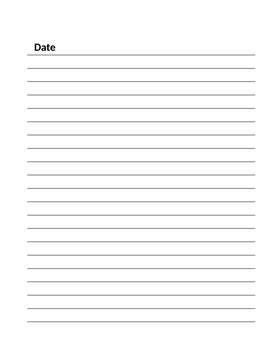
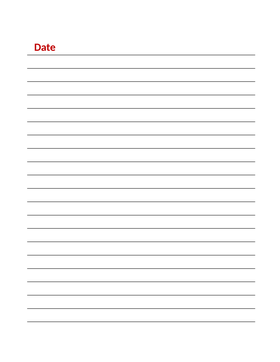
Date colour: black -> red (45, 47)
